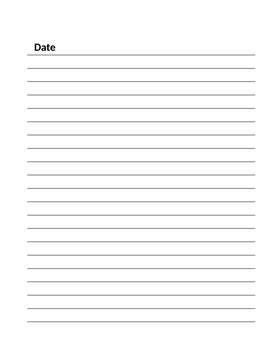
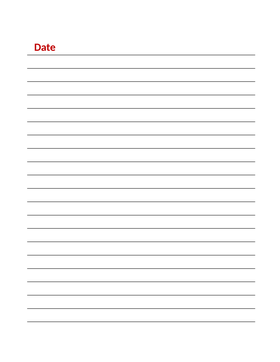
Date colour: black -> red (45, 47)
